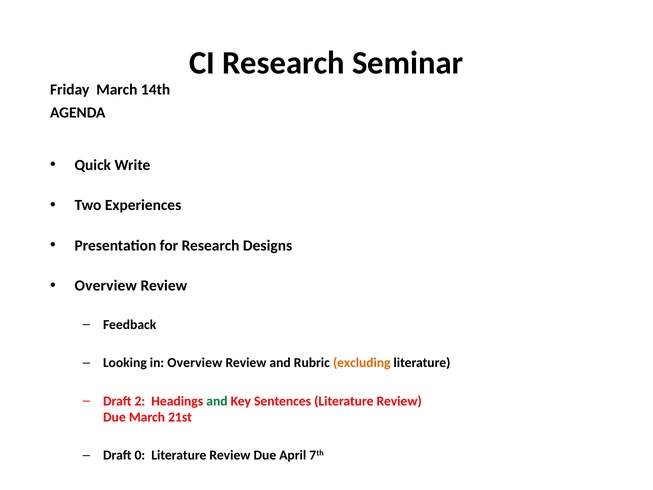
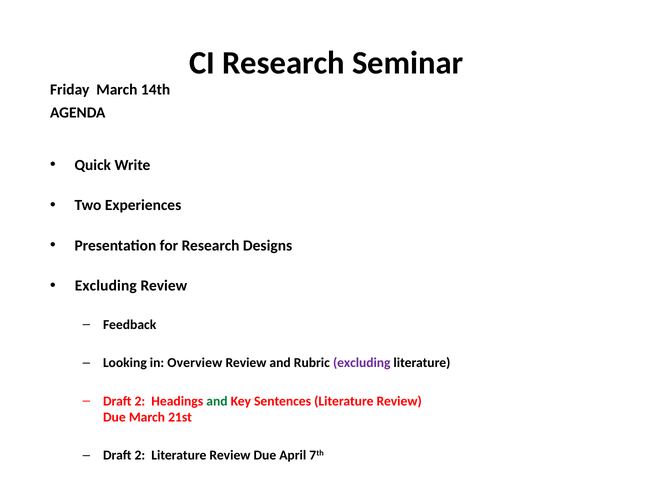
Overview: Overview -> Excluding (106, 286)
excluding colour: orange -> purple (362, 363)
0: 0 -> 2 (140, 455)
